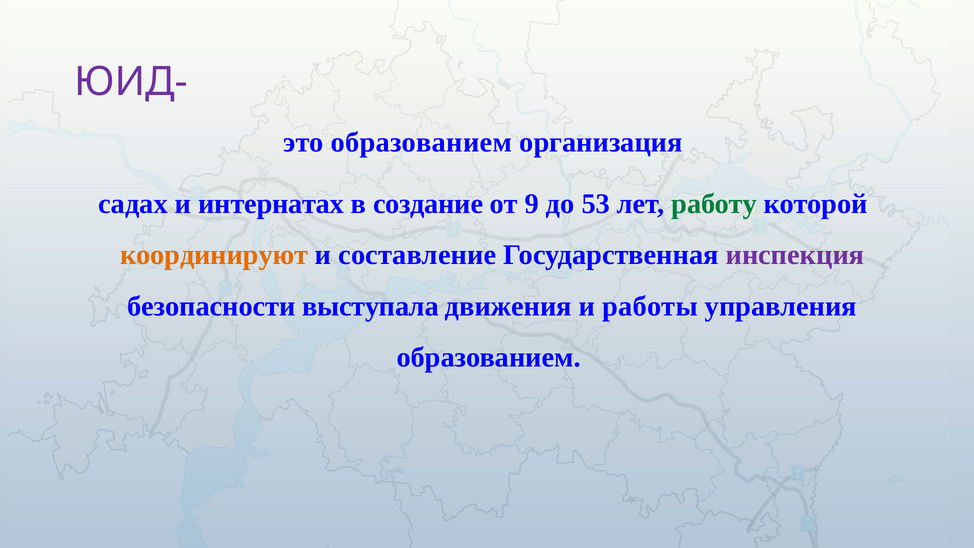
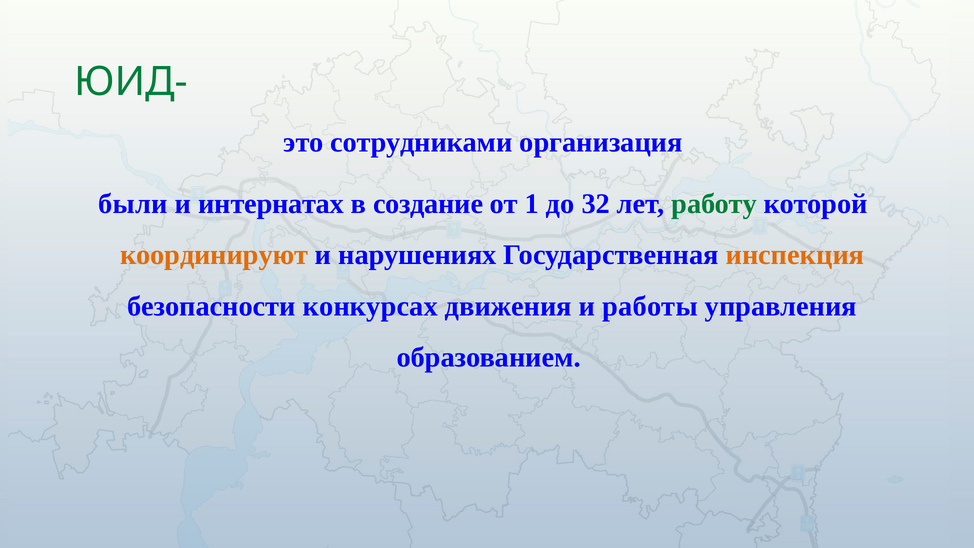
ЮИД- colour: purple -> green (131, 82)
это образованием: образованием -> сотрудниками (421, 142)
садах: садах -> были (133, 204)
9: 9 -> 1 (532, 204)
53: 53 -> 32 (596, 204)
составление: составление -> нарушениях (417, 255)
инспекция colour: purple -> orange (795, 255)
выступала: выступала -> конкурсах (370, 306)
